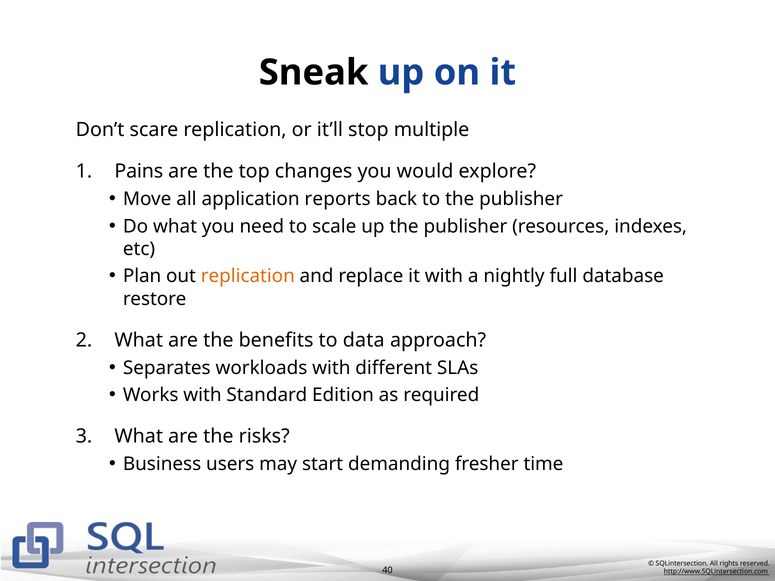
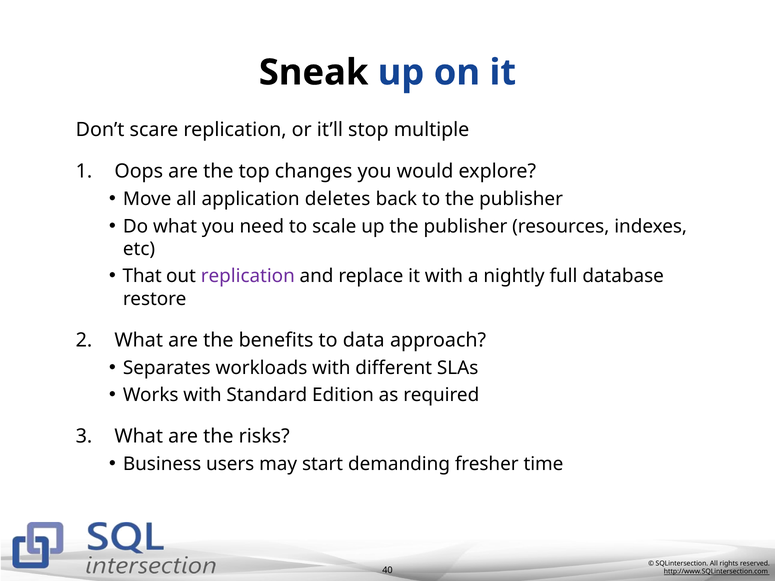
Pains: Pains -> Oops (139, 171)
reports: reports -> deletes (338, 199)
Plan: Plan -> That (142, 276)
replication colour: orange -> purple (248, 276)
